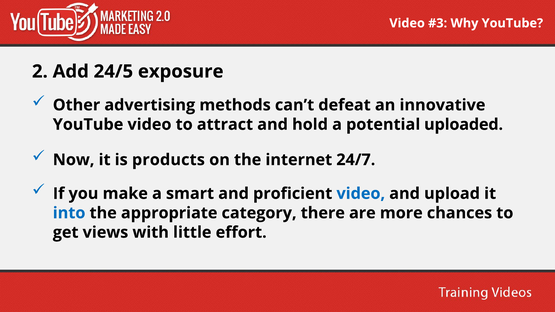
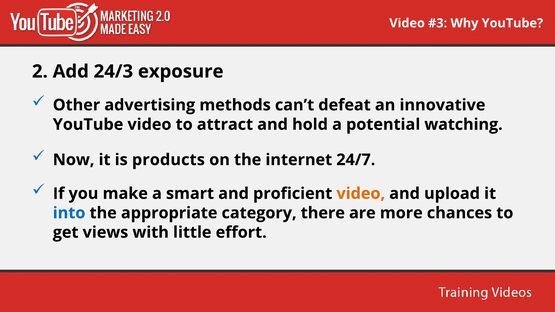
24/5: 24/5 -> 24/3 (113, 72)
uploaded: uploaded -> watching (464, 125)
video colour: blue -> orange (361, 194)
